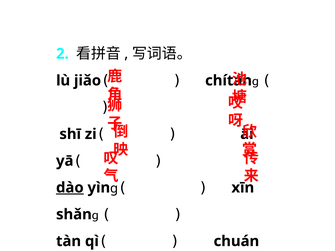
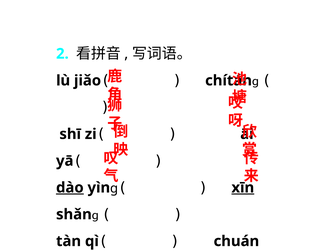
xīn underline: none -> present (243, 188)
